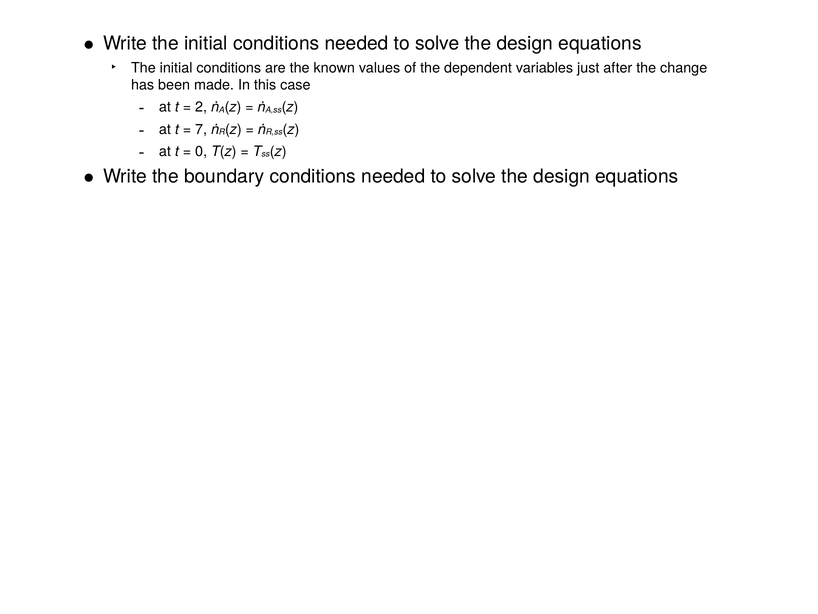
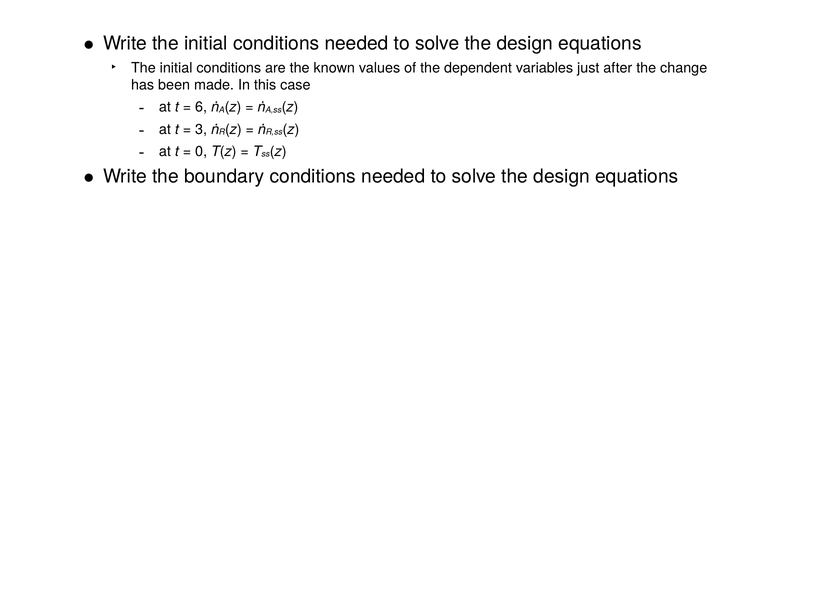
2: 2 -> 6 (201, 107)
7: 7 -> 3 (201, 129)
